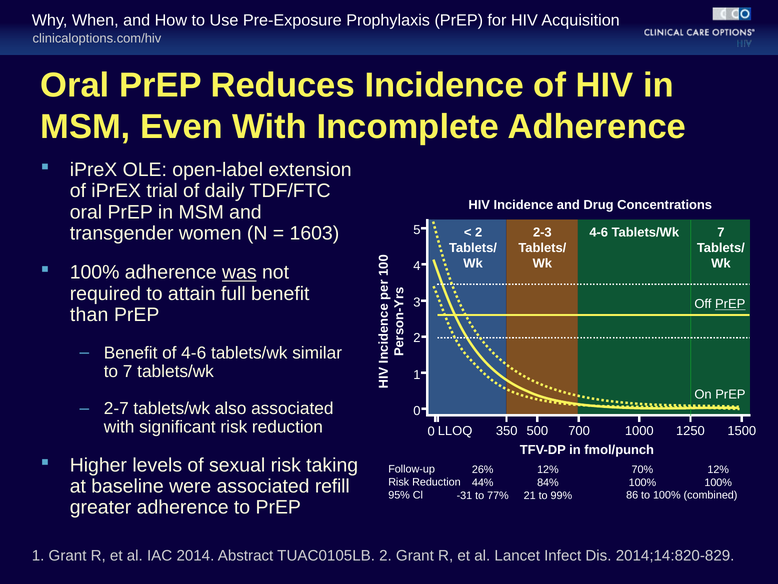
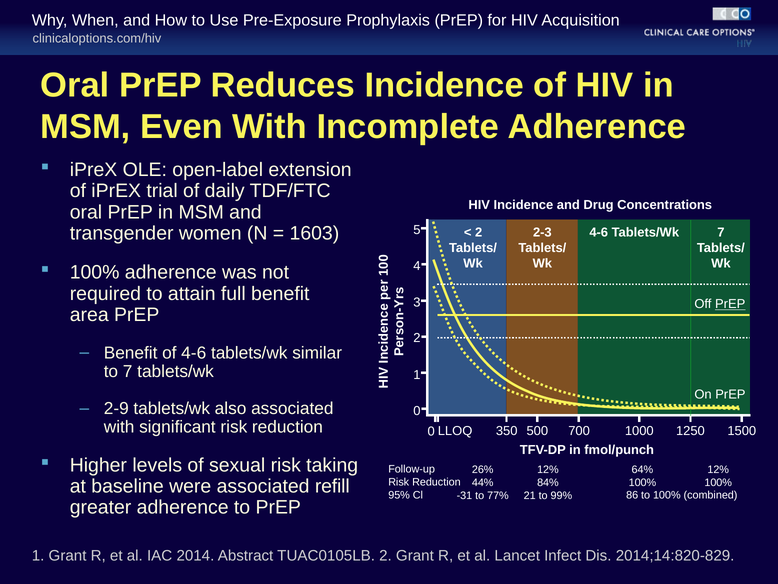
was underline: present -> none (239, 272)
than: than -> area (89, 314)
2-7: 2-7 -> 2-9 (116, 408)
70%: 70% -> 64% (642, 469)
